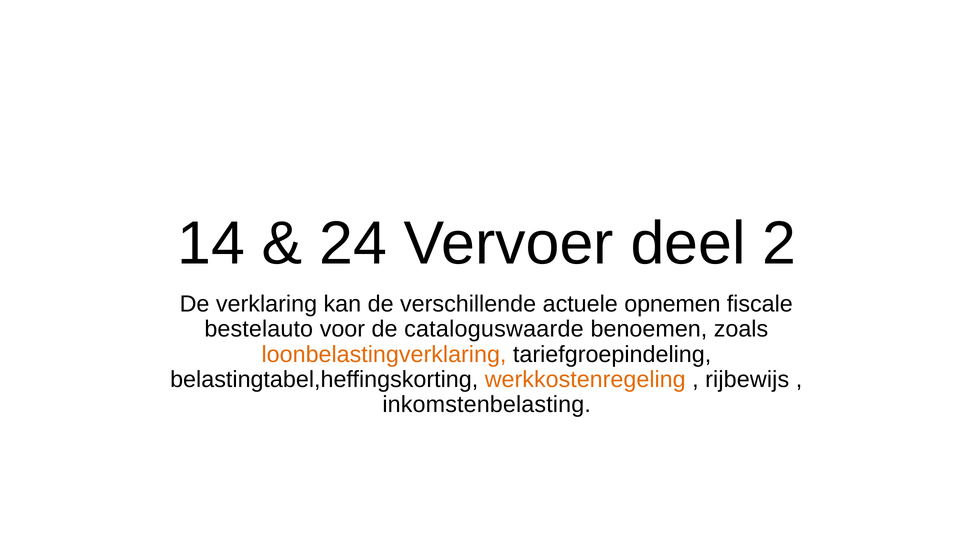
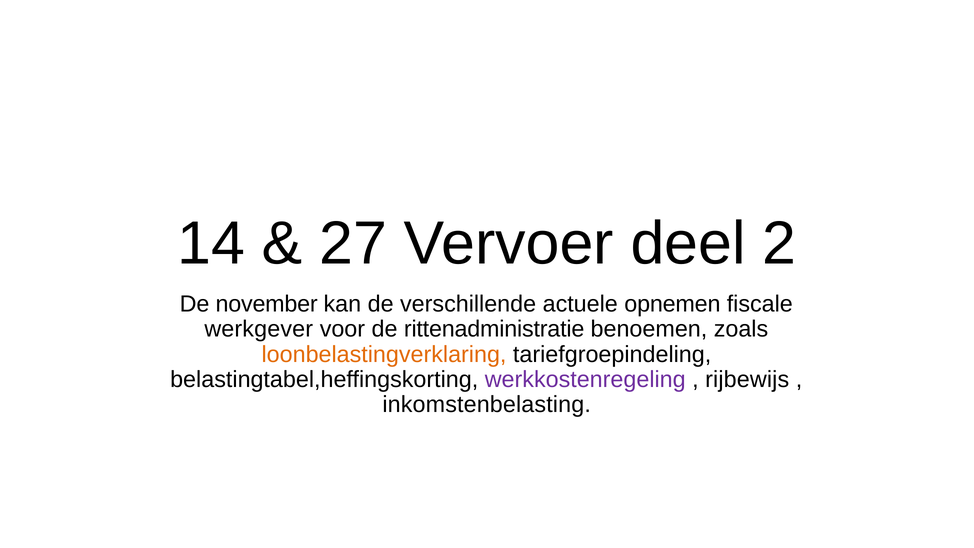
24: 24 -> 27 (353, 243)
verklaring: verklaring -> november (267, 304)
bestelauto: bestelauto -> werkgever (259, 329)
cataloguswaarde: cataloguswaarde -> rittenadministratie (494, 329)
werkkostenregeling colour: orange -> purple (585, 379)
